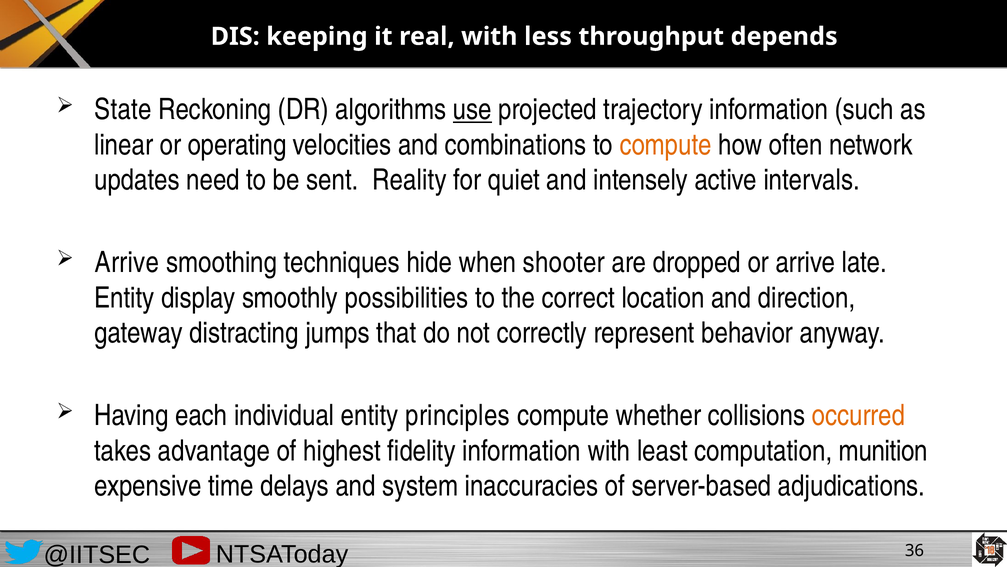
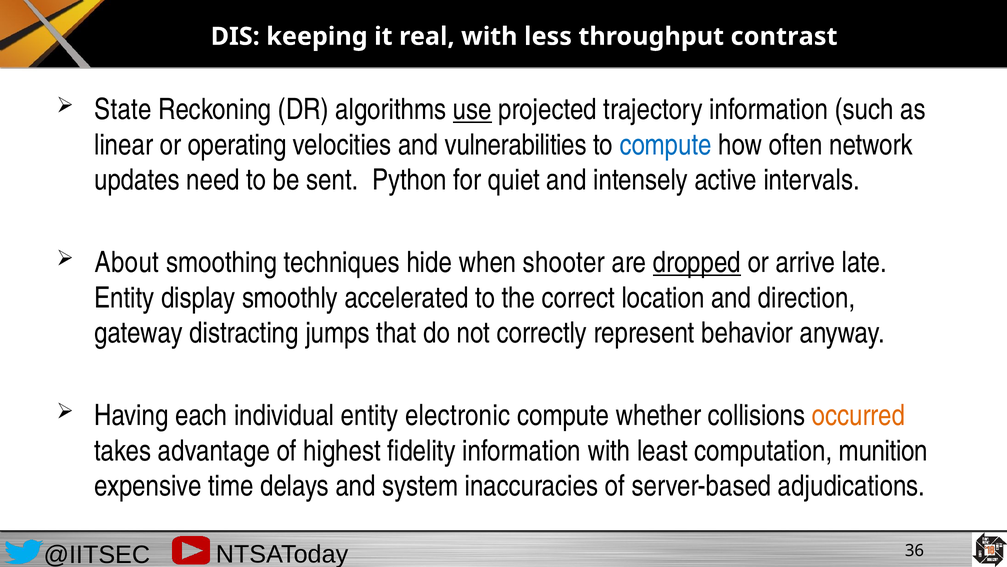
depends: depends -> contrast (784, 36)
combinations: combinations -> vulnerabilities (516, 145)
compute colour: orange -> blue (666, 145)
Reality: Reality -> Python (409, 180)
Arrive: Arrive -> About (127, 262)
dropped underline: none -> present (697, 262)
possibilities: possibilities -> accelerated (407, 298)
principles: principles -> electronic (458, 415)
